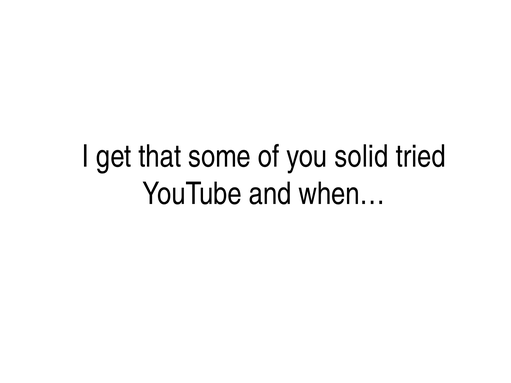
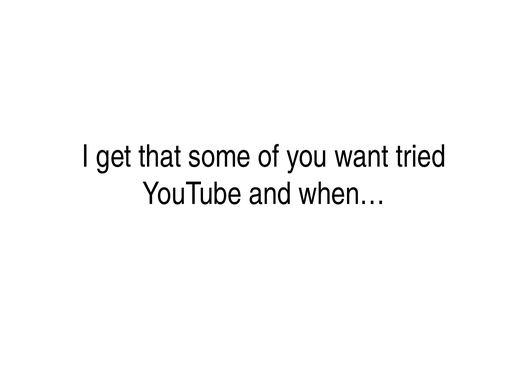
solid: solid -> want (362, 157)
